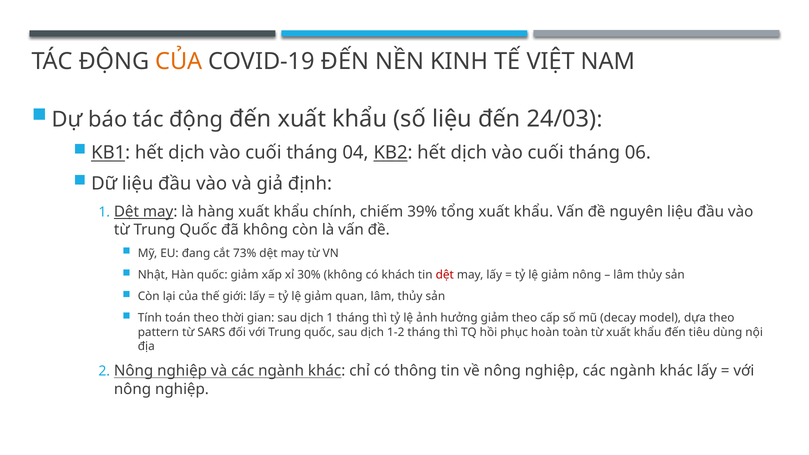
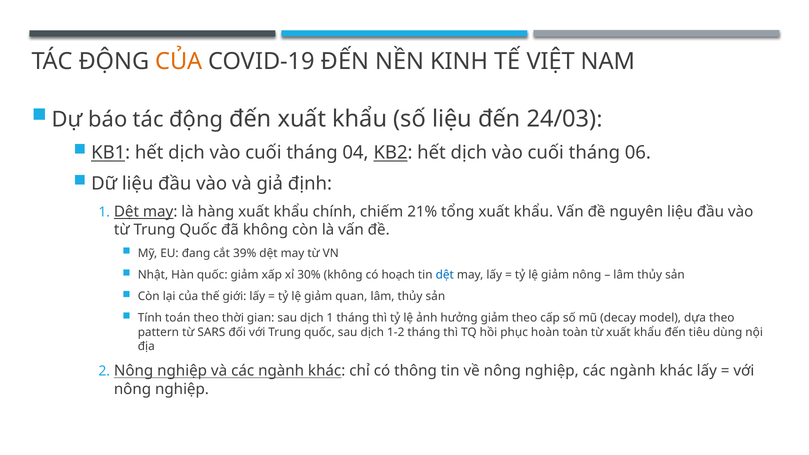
39%: 39% -> 21% (422, 212)
73%: 73% -> 39% (245, 253)
khách: khách -> hoạch (398, 275)
dệt colour: red -> blue (445, 275)
